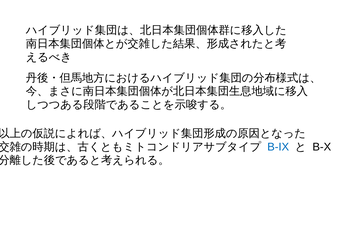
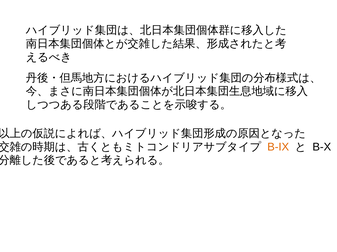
B-IX colour: blue -> orange (278, 147)
